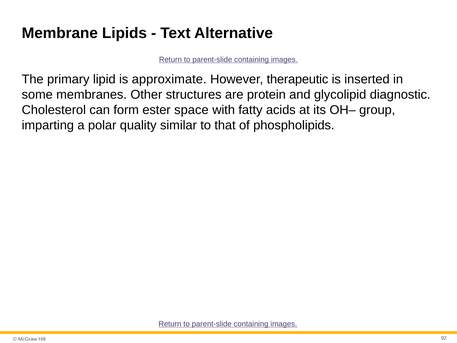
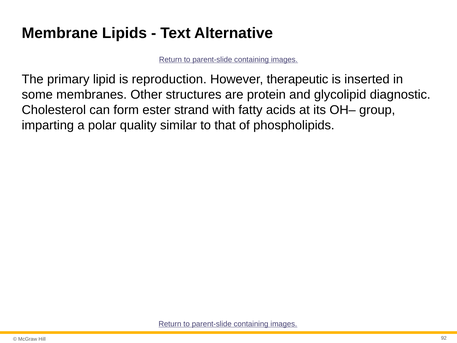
approximate: approximate -> reproduction (169, 79)
space: space -> strand (192, 110)
